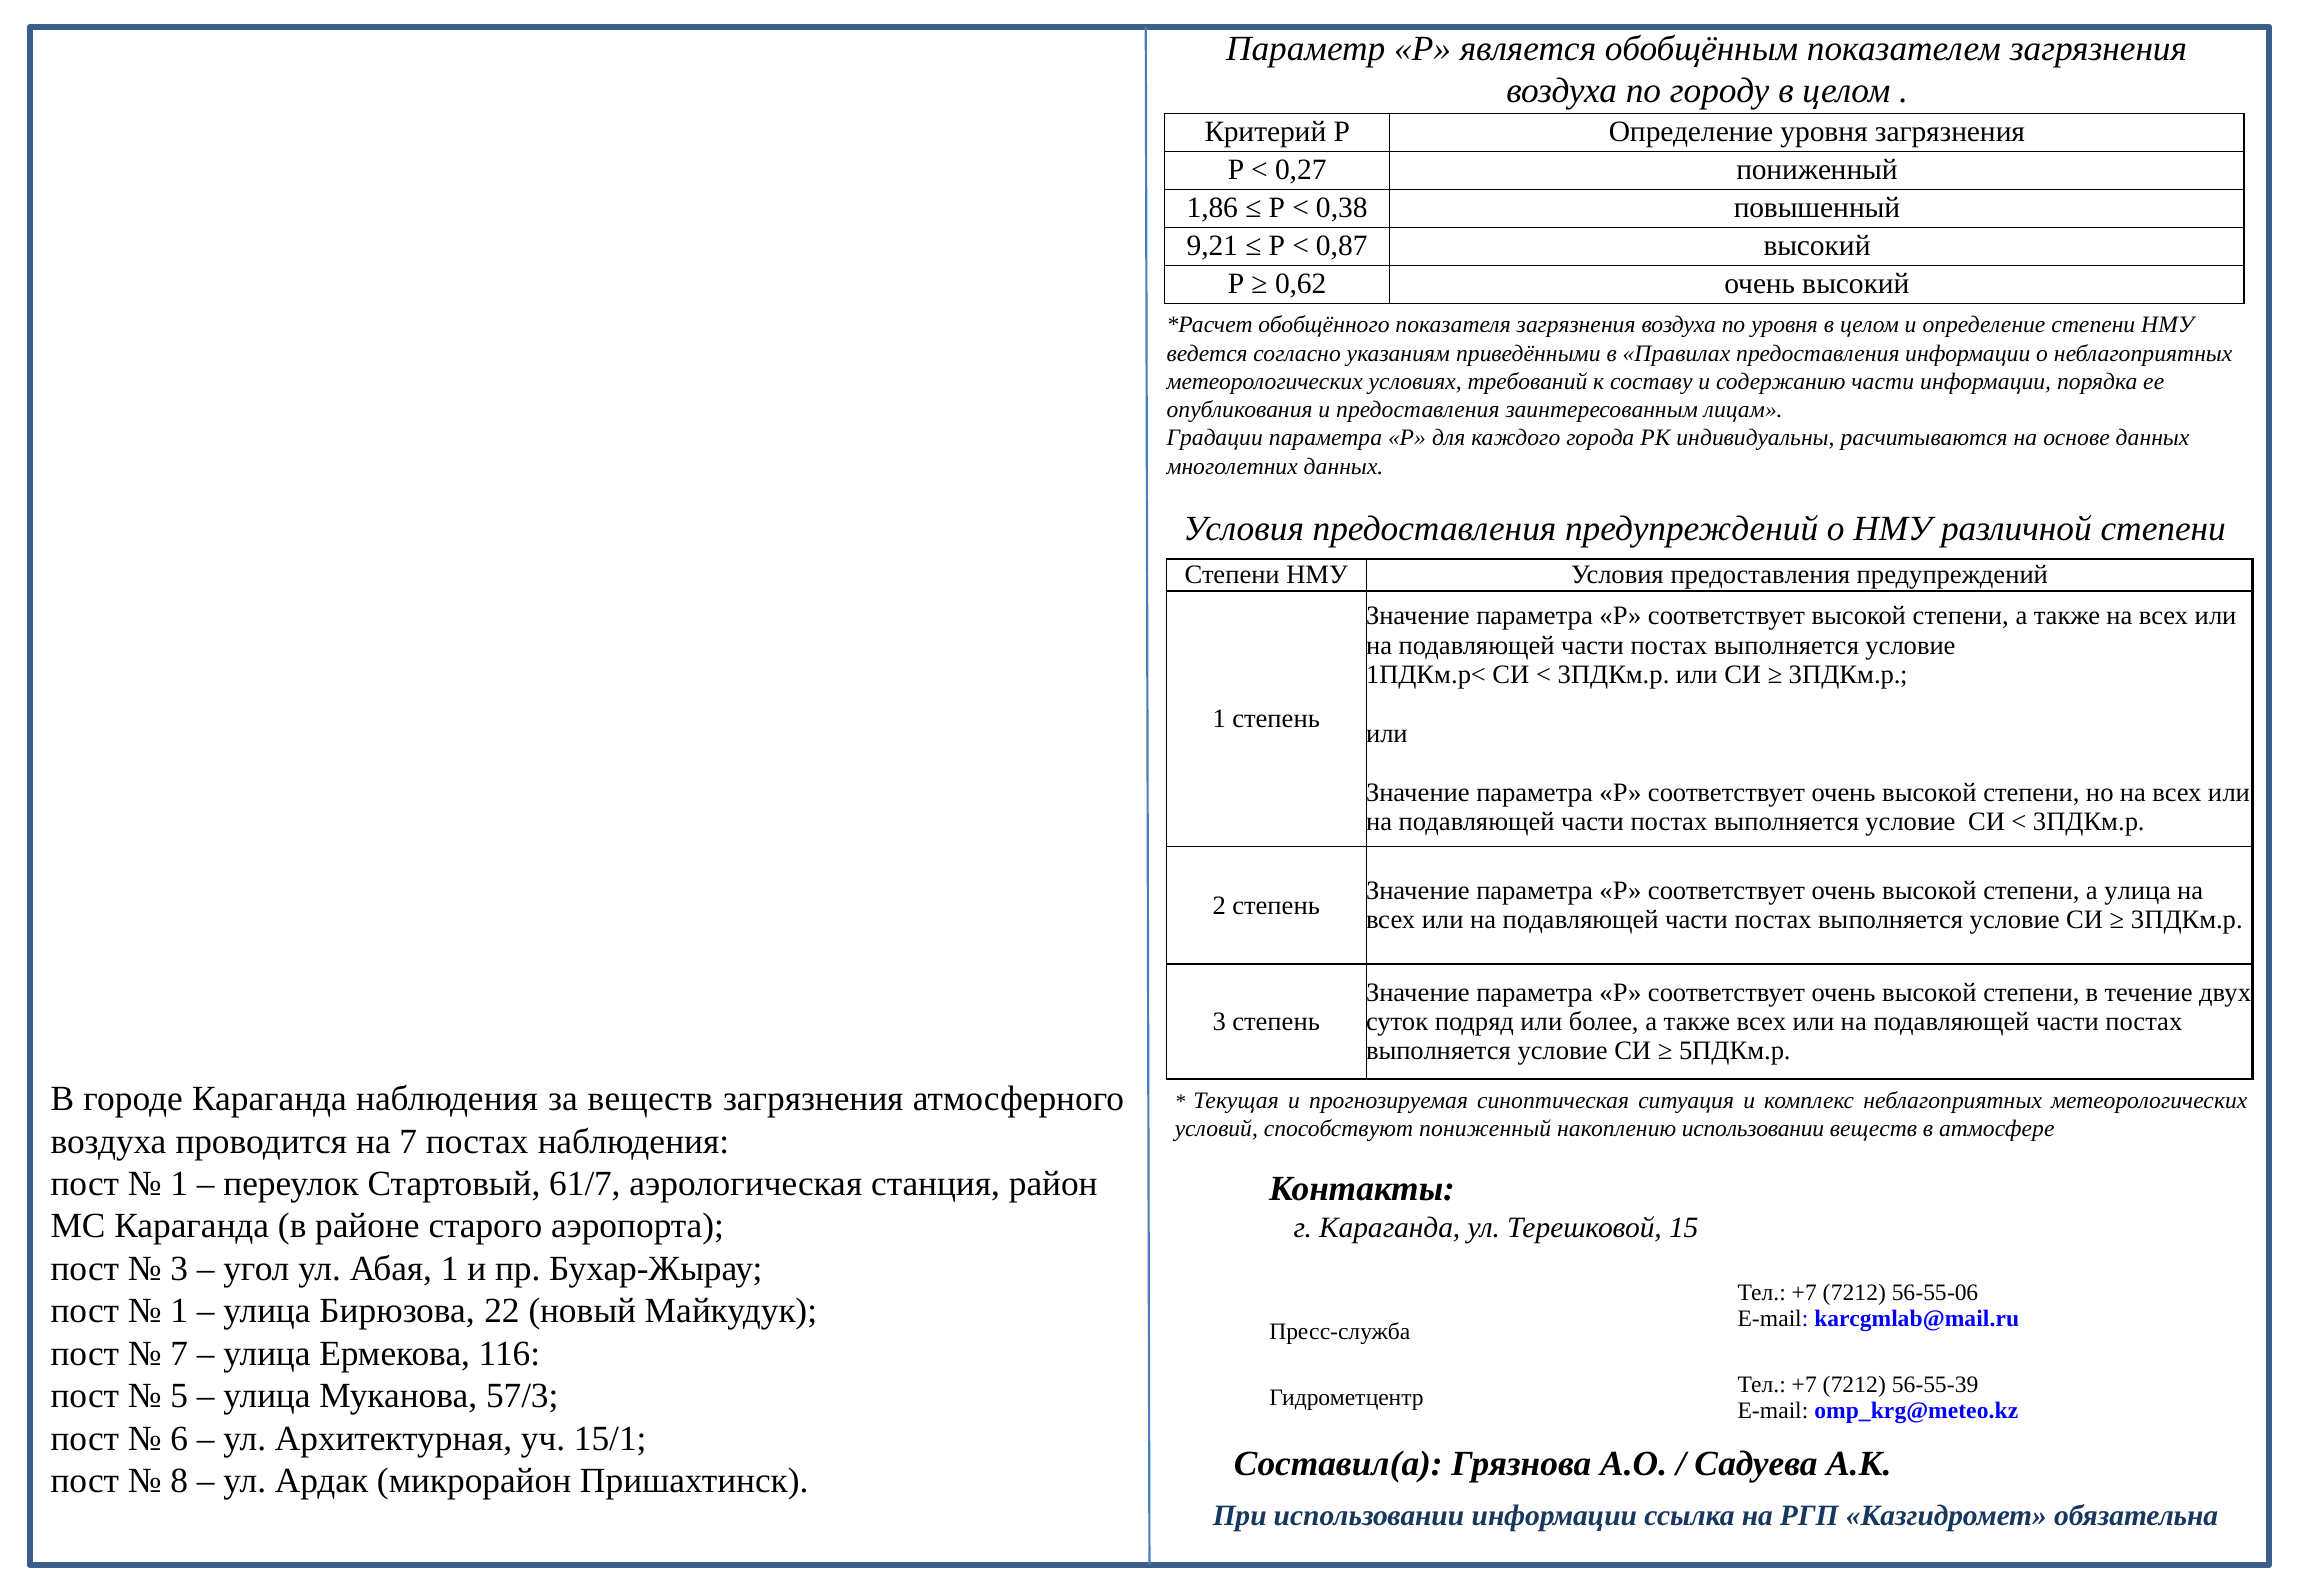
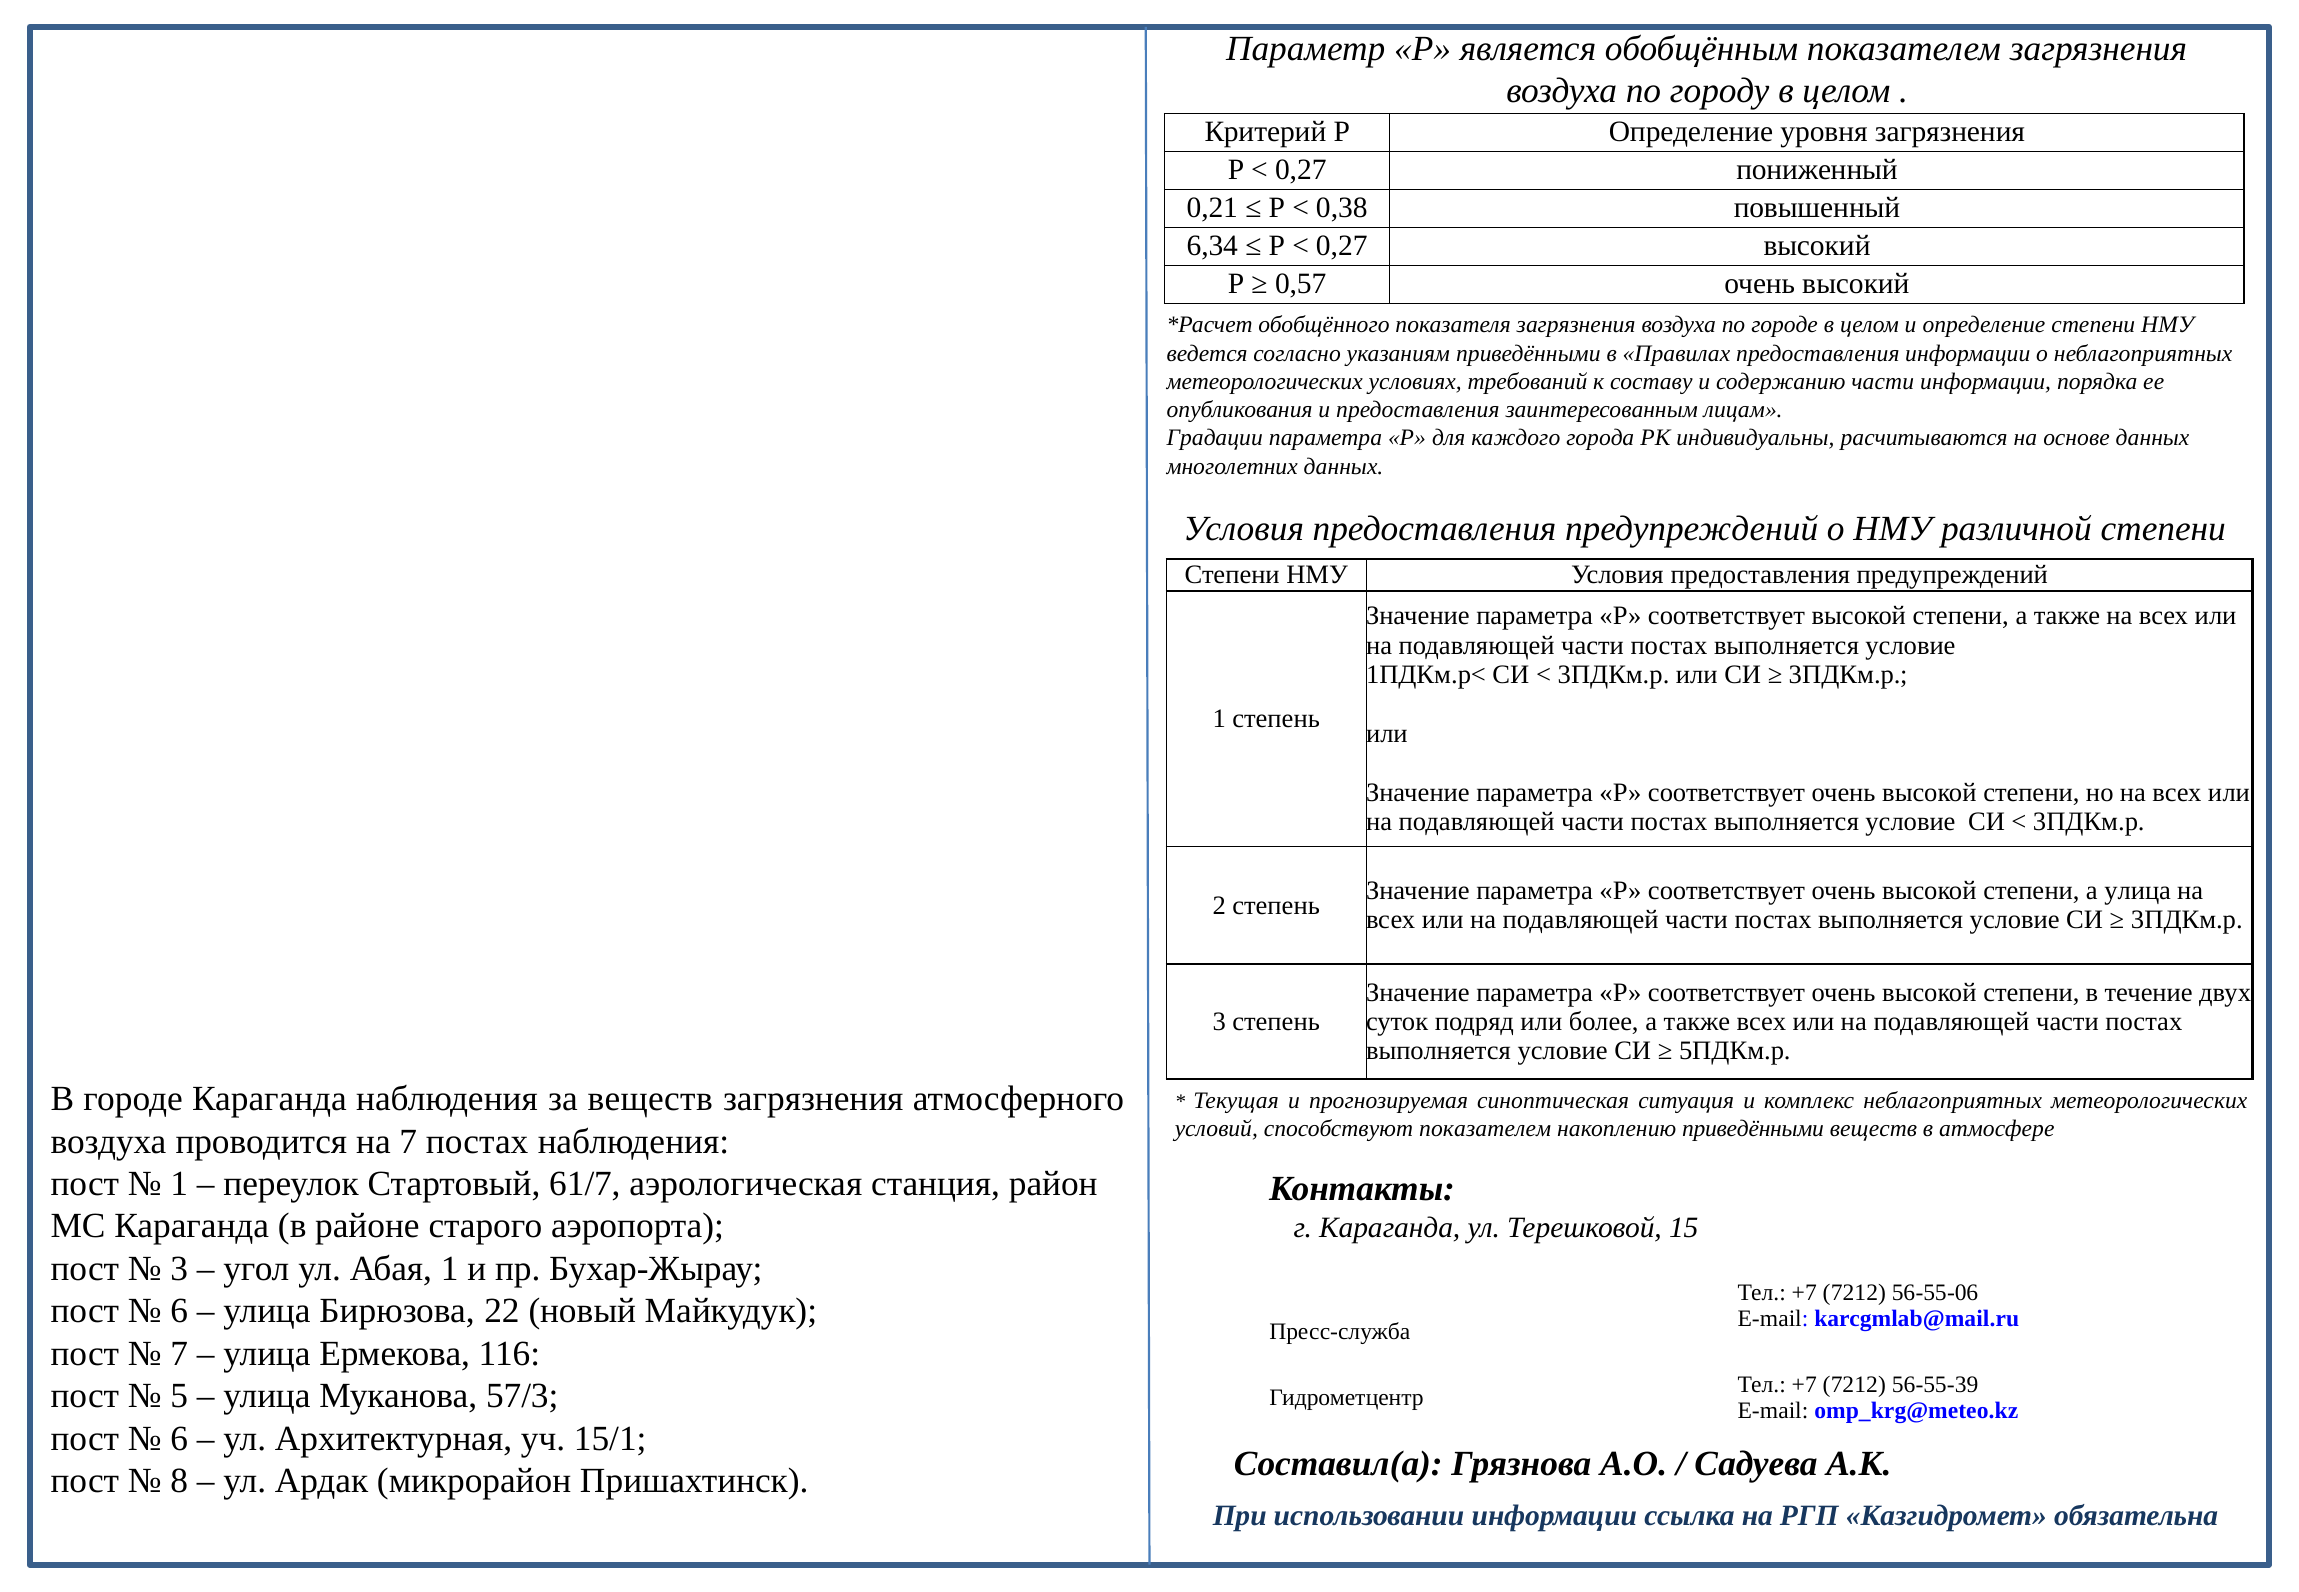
1,86: 1,86 -> 0,21 (1212, 208)
9,21: 9,21 -> 6,34 (1212, 246)
0,87: 0,87 -> 0,27 (1342, 246)
0,62: 0,62 -> 0,57 (1301, 284)
по уровня: уровня -> городе (1785, 325)
способствуют пониженный: пониженный -> показателем (1485, 1129)
накоплению использовании: использовании -> приведёнными (1753, 1129)
1: 1 -> 6 (179, 1311)
